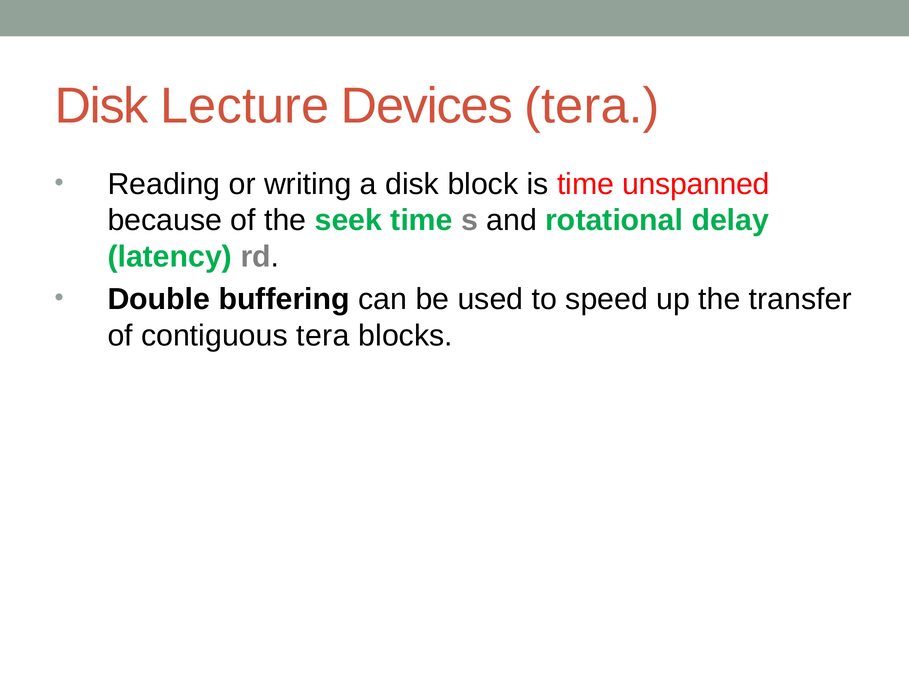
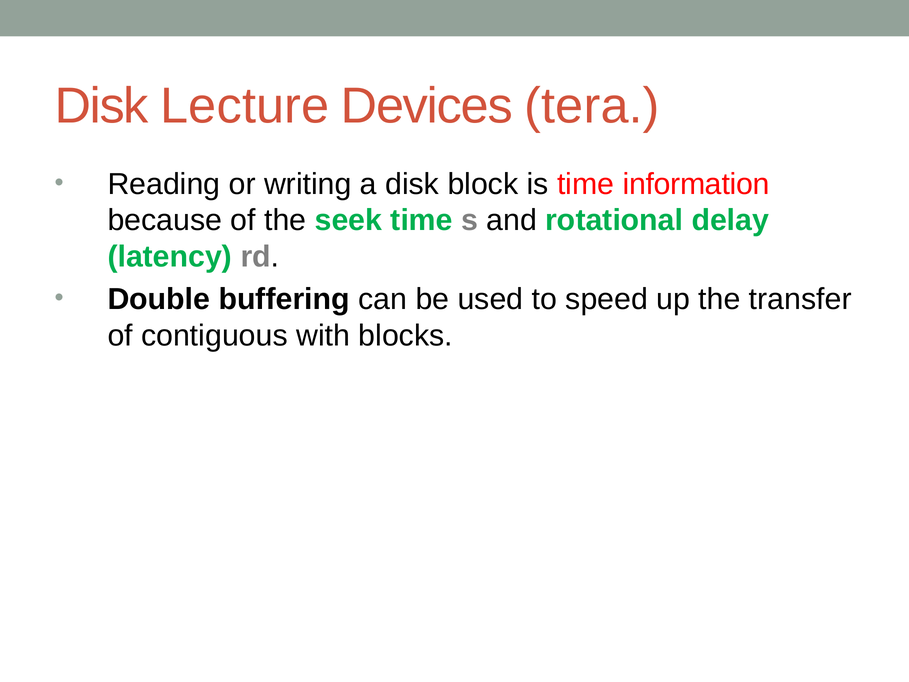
unspanned: unspanned -> information (696, 184)
contiguous tera: tera -> with (323, 335)
